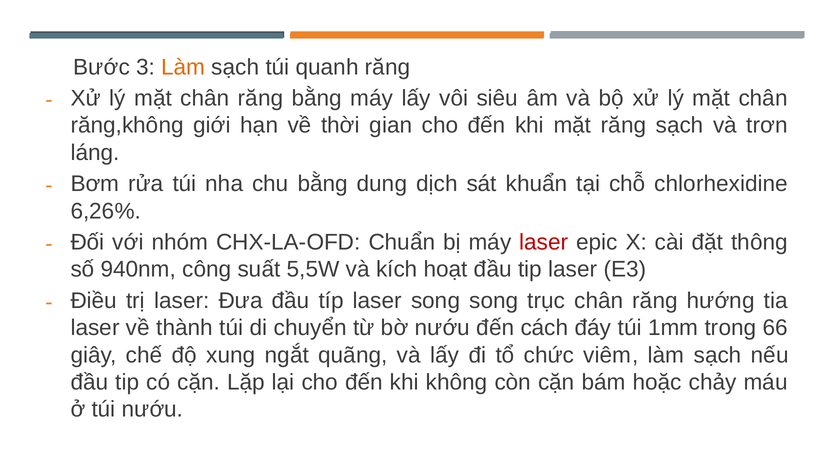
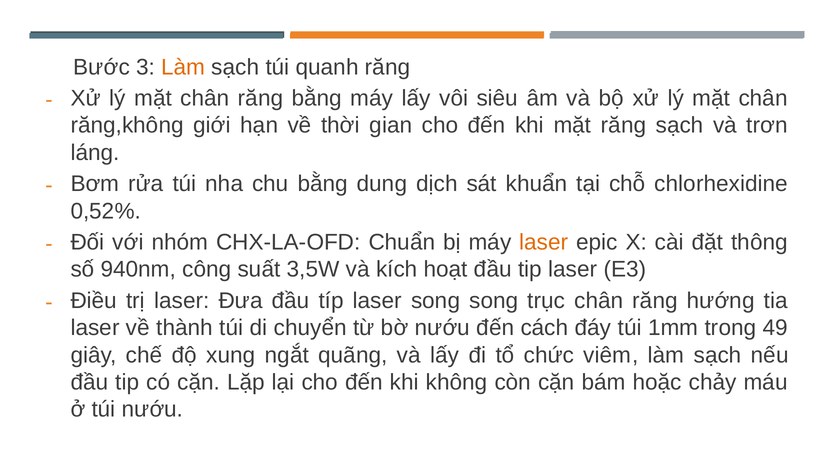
6,26%: 6,26% -> 0,52% (106, 211)
laser colour: red -> orange (544, 242)
5,5W: 5,5W -> 3,5W (313, 269)
66: 66 -> 49 (775, 328)
